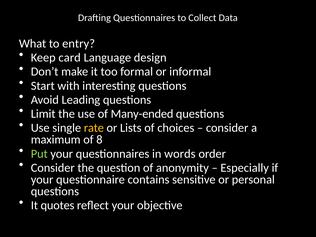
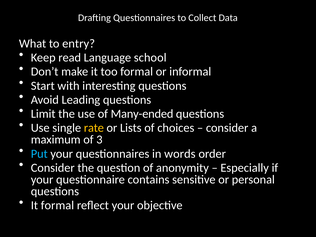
card: card -> read (70, 58)
design: design -> school (150, 58)
8: 8 -> 3 (99, 140)
Put colour: light green -> light blue (39, 154)
It quotes: quotes -> formal (57, 205)
